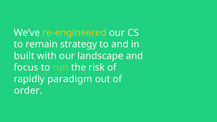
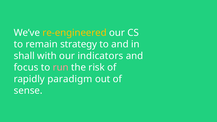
built: built -> shall (24, 56)
landscape: landscape -> indicators (100, 56)
run colour: light green -> pink (61, 67)
order: order -> sense (28, 91)
